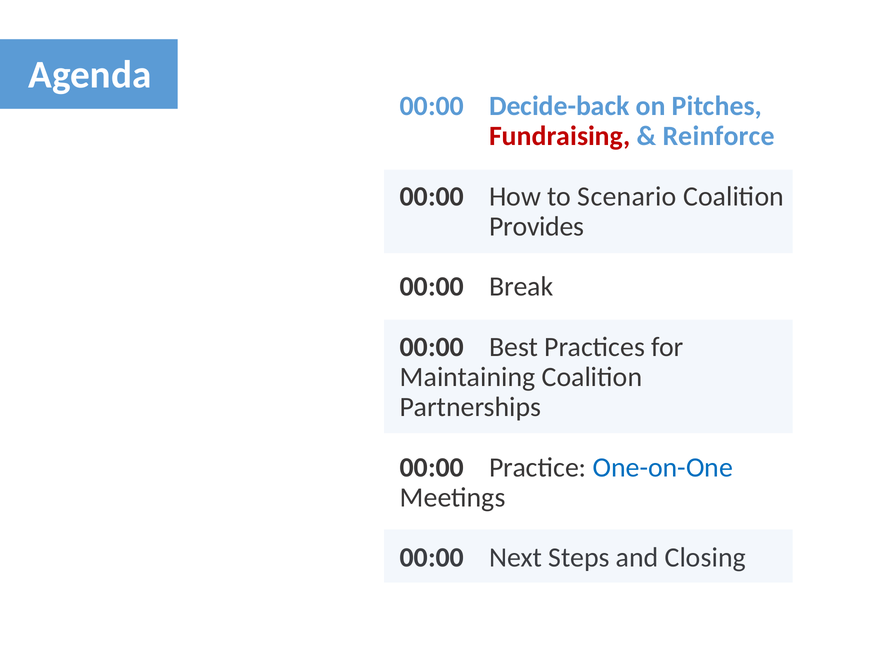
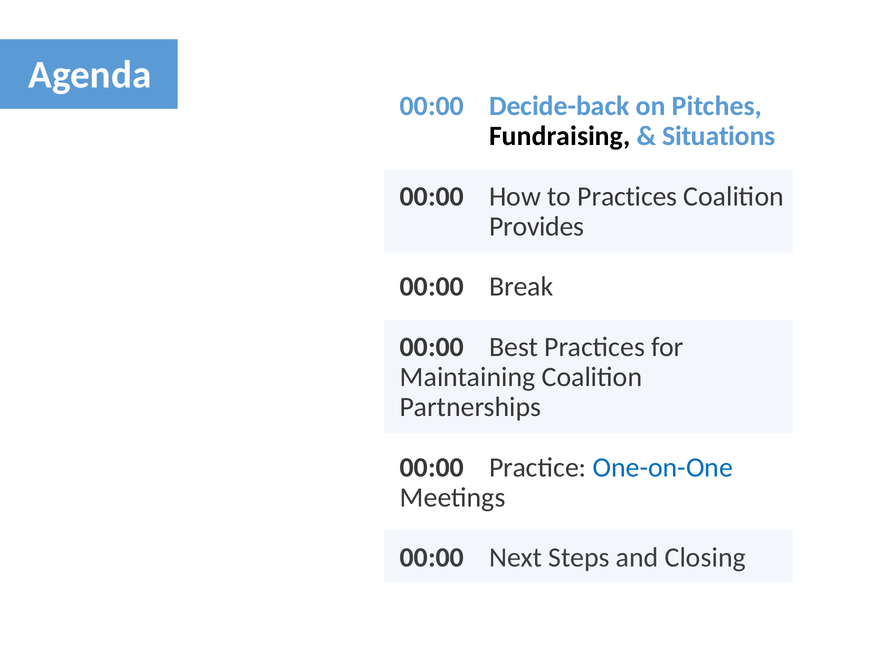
Fundraising colour: red -> black (560, 136)
Reinforce: Reinforce -> Situations (719, 136)
to Scenario: Scenario -> Practices (627, 196)
